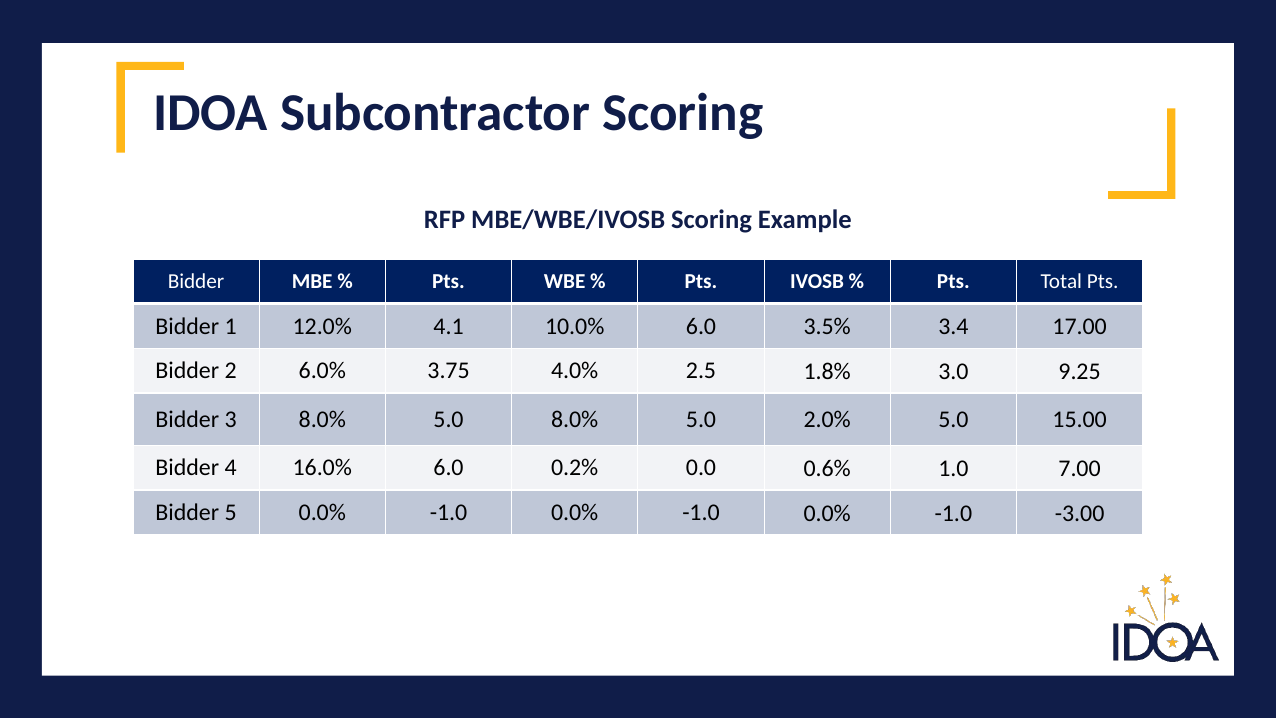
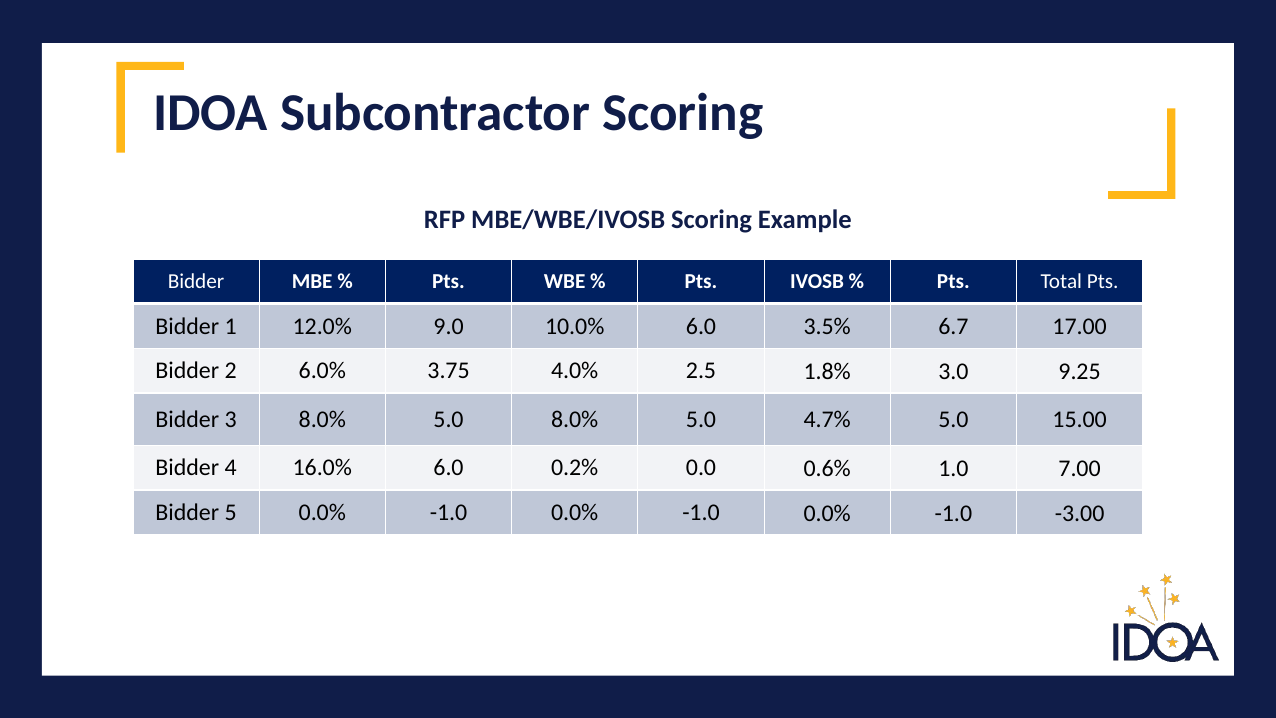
4.1: 4.1 -> 9.0 (449, 326)
3.4: 3.4 -> 6.7 (953, 327)
2.0%: 2.0% -> 4.7% (827, 420)
